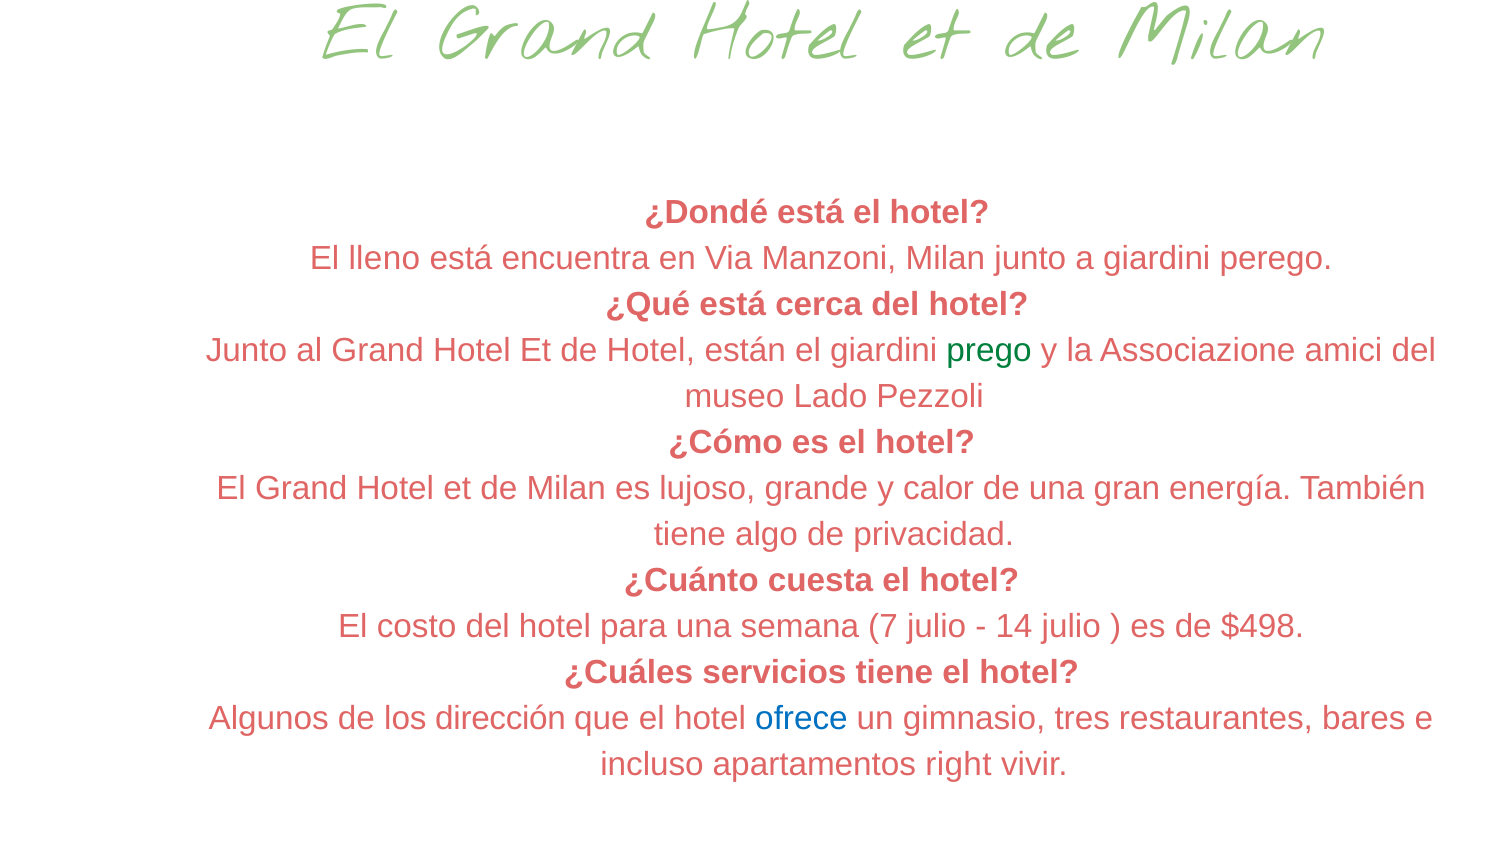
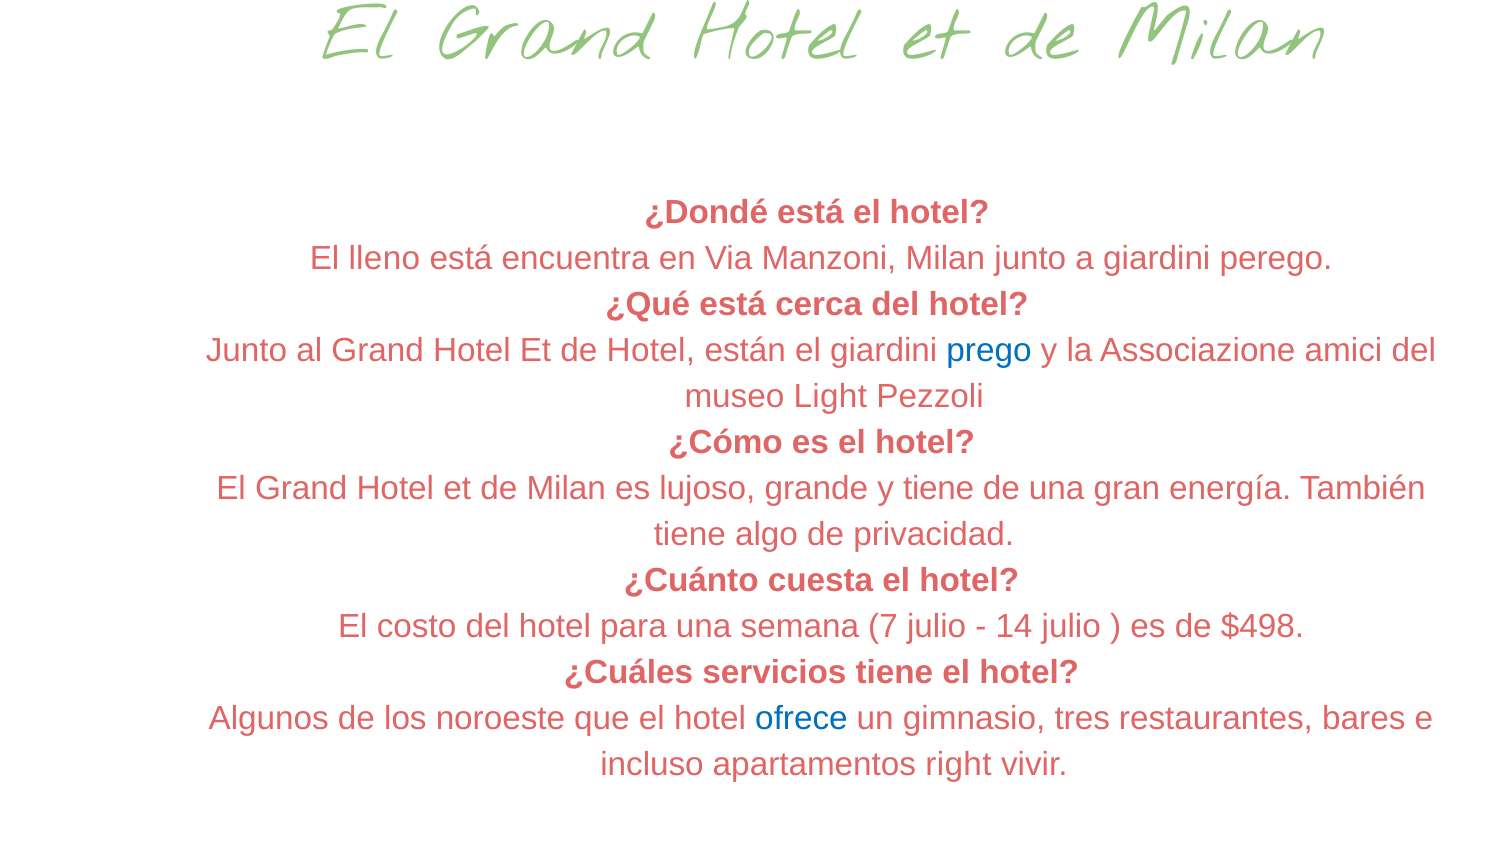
prego colour: green -> blue (989, 350)
Lado: Lado -> Light (830, 396)
y calor: calor -> tiene (939, 488)
dirección: dirección -> noroeste (500, 718)
